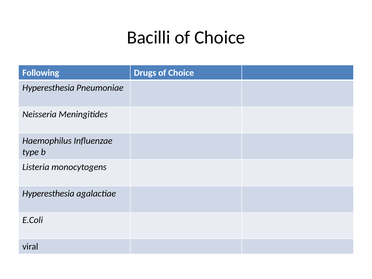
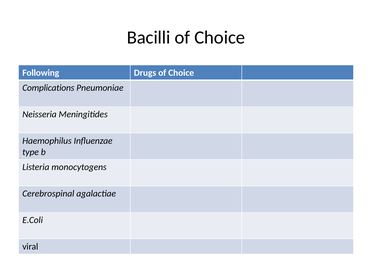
Hyperesthesia: Hyperesthesia -> Complications (48, 88)
Hyperesthesia: Hyperesthesia -> Cerebrospinal (48, 194)
